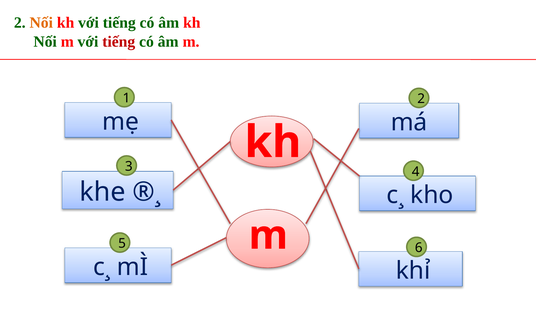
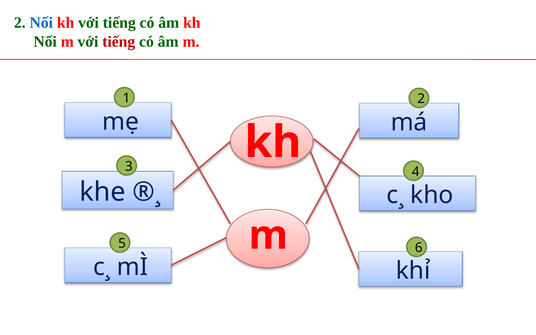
Nối colour: orange -> blue (41, 23)
